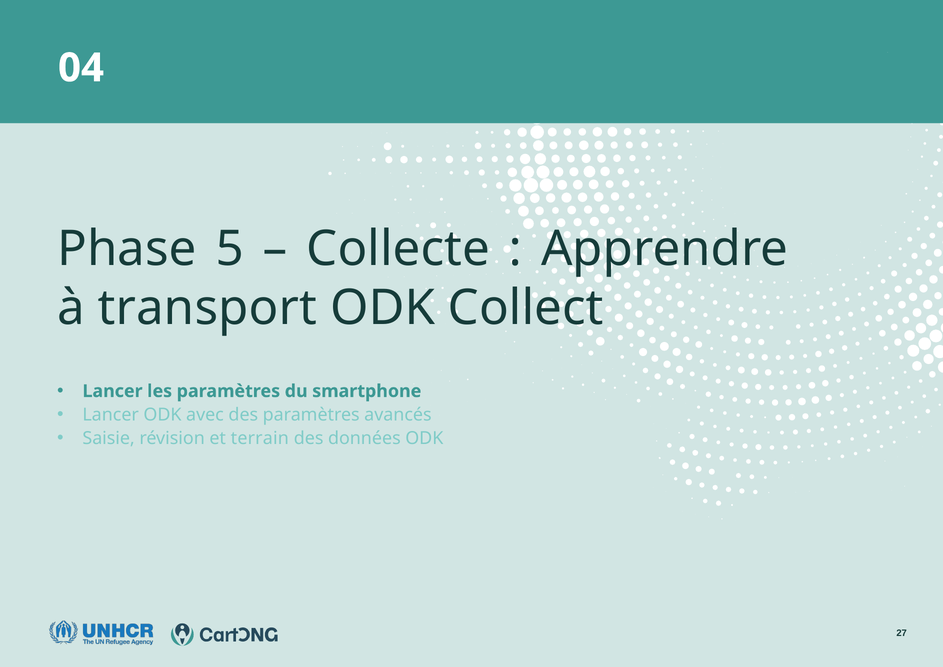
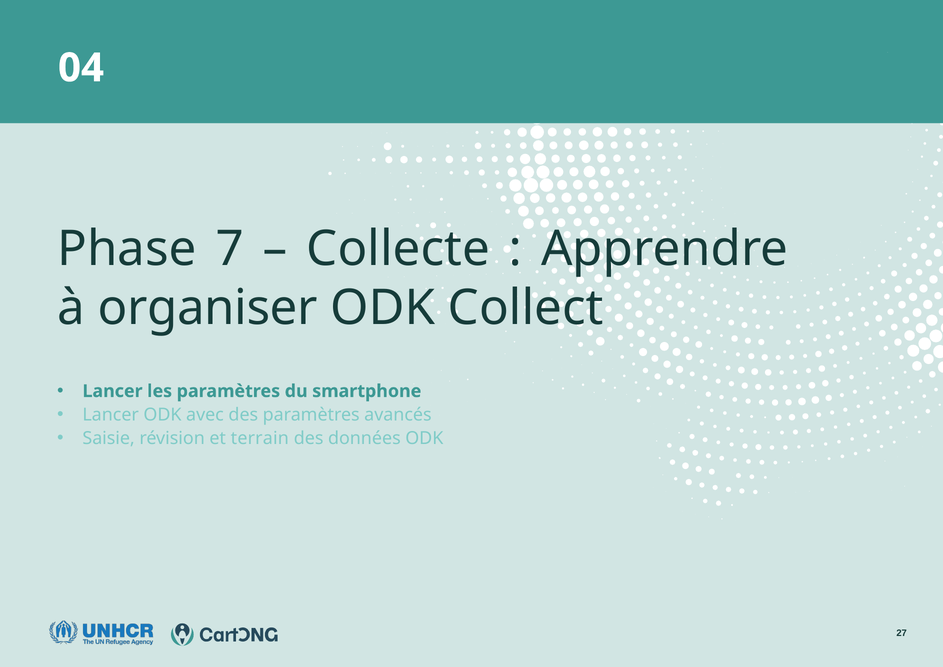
5: 5 -> 7 (230, 249)
transport: transport -> organiser (208, 308)
